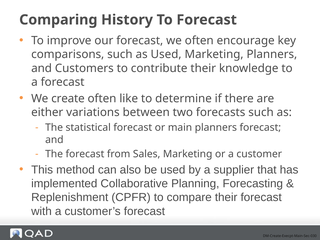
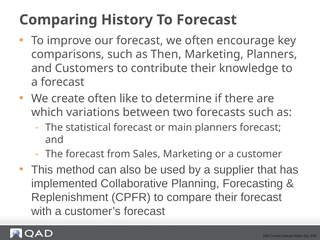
as Used: Used -> Then (166, 54)
either: either -> which (47, 112)
